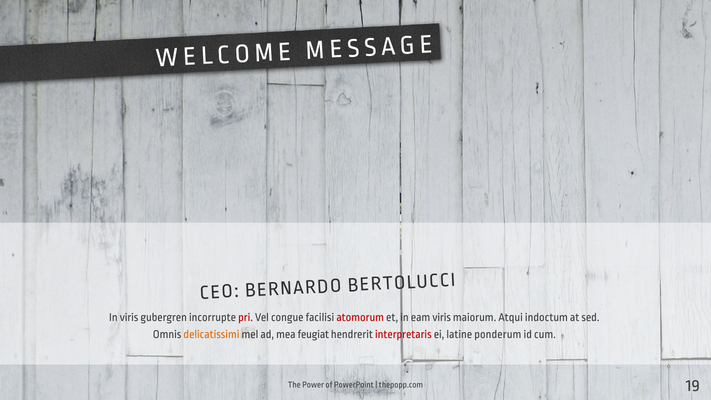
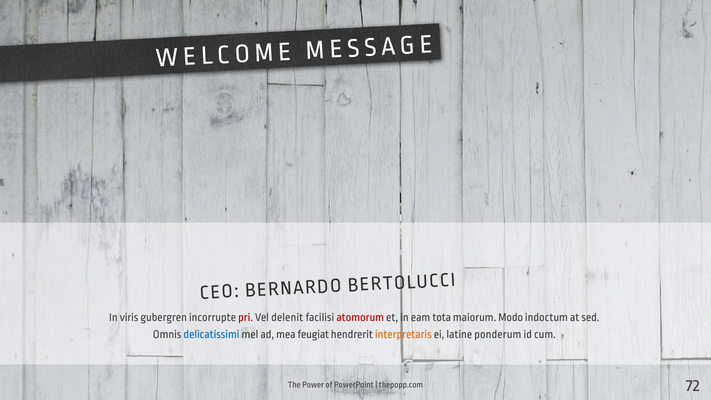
congue: congue -> delenit (287, 317)
eam viris: viris -> tota (442, 317)
Atqui: Atqui -> Modo (511, 317)
delicatissimi colour: orange -> blue (211, 334)
interpretaris colour: red -> orange (403, 334)
19: 19 -> 72 (693, 385)
